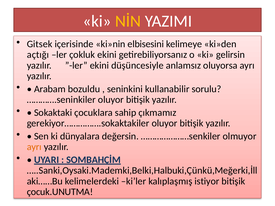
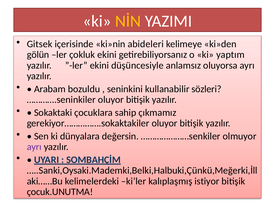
elbisesini: elbisesini -> abideleri (146, 44)
açtığı: açtığı -> gölün (38, 55)
gelirsin: gelirsin -> yaptım (230, 55)
sorulu: sorulu -> sözleri (207, 89)
ayrı colour: orange -> purple (34, 147)
